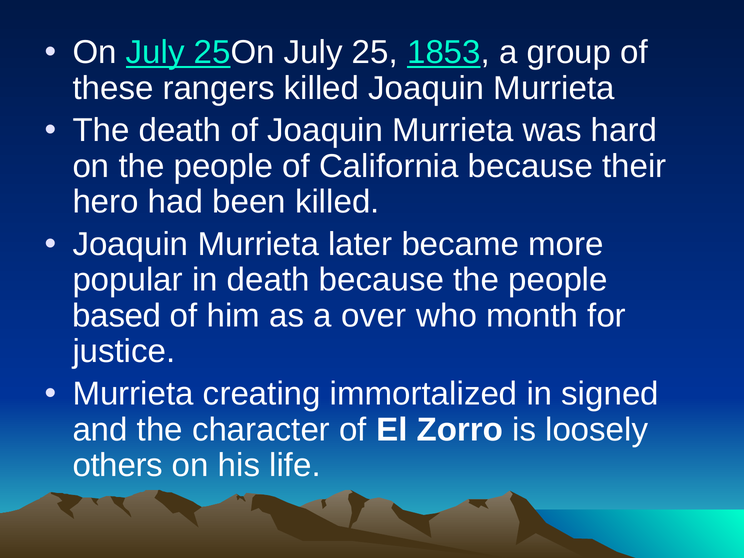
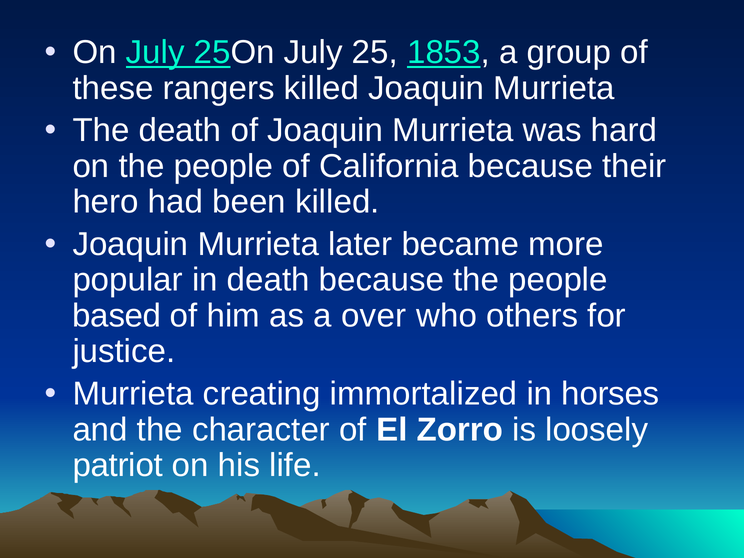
month: month -> others (532, 316)
signed: signed -> horses (610, 394)
others: others -> patriot (118, 465)
